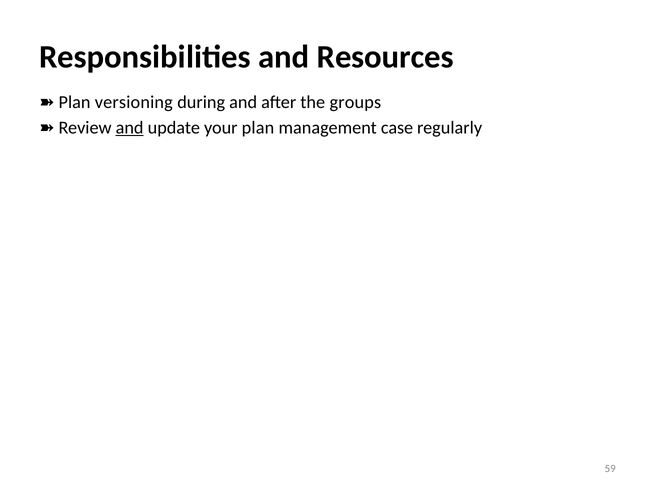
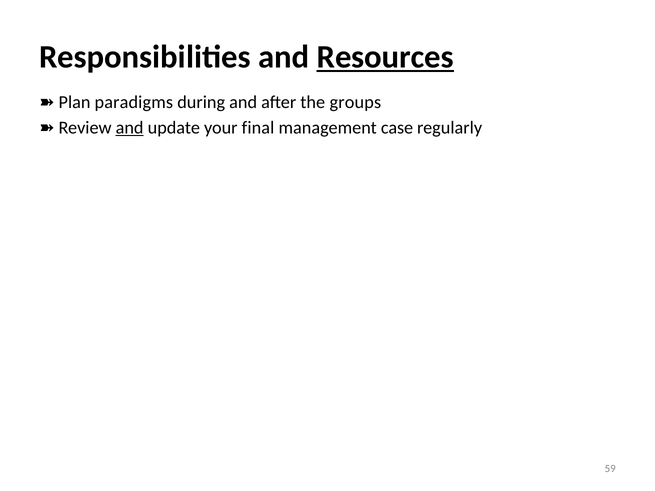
Resources underline: none -> present (385, 57)
versioning: versioning -> paradigms (134, 102)
plan: plan -> final (258, 128)
